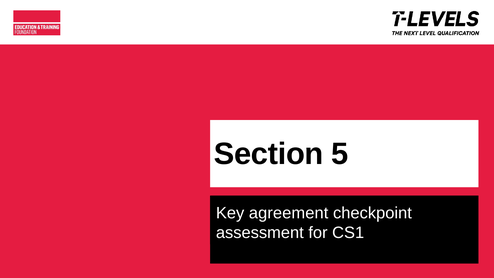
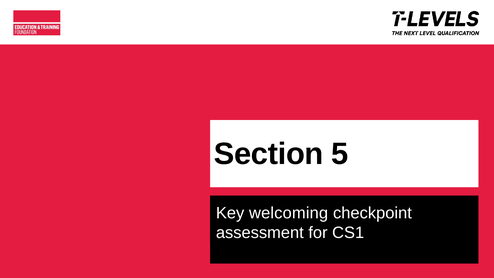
agreement: agreement -> welcoming (289, 213)
